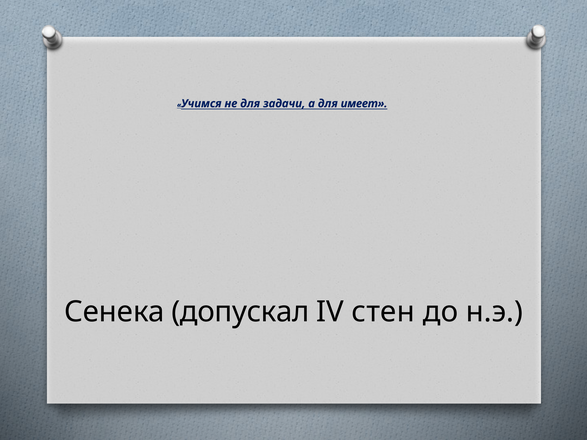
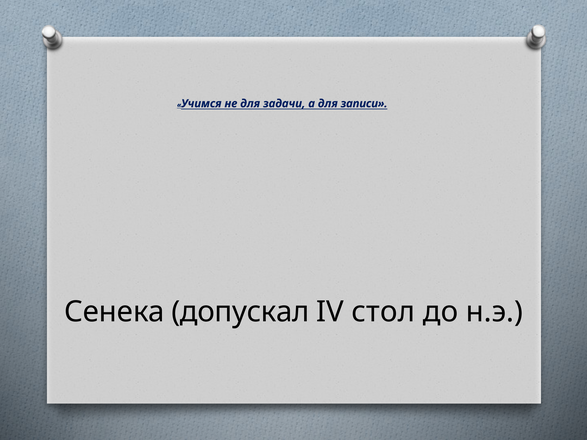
имеет: имеет -> записи (364, 104)
стен: стен -> стол (383, 312)
